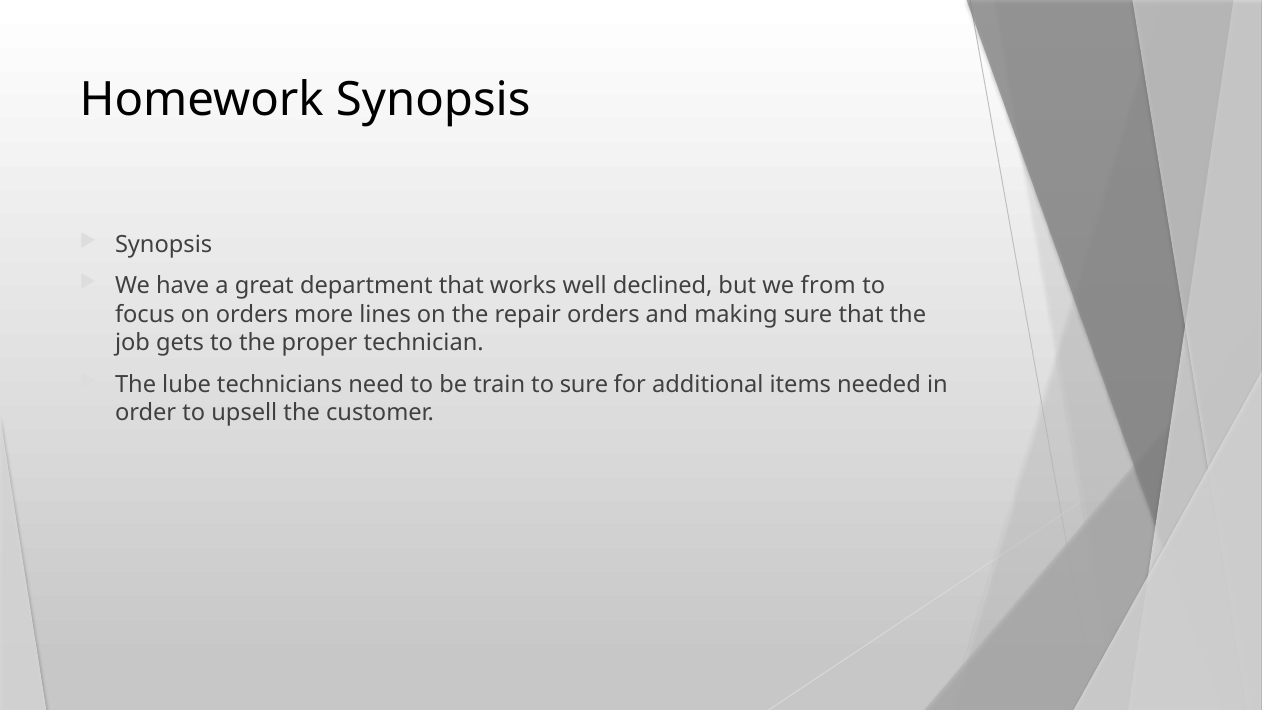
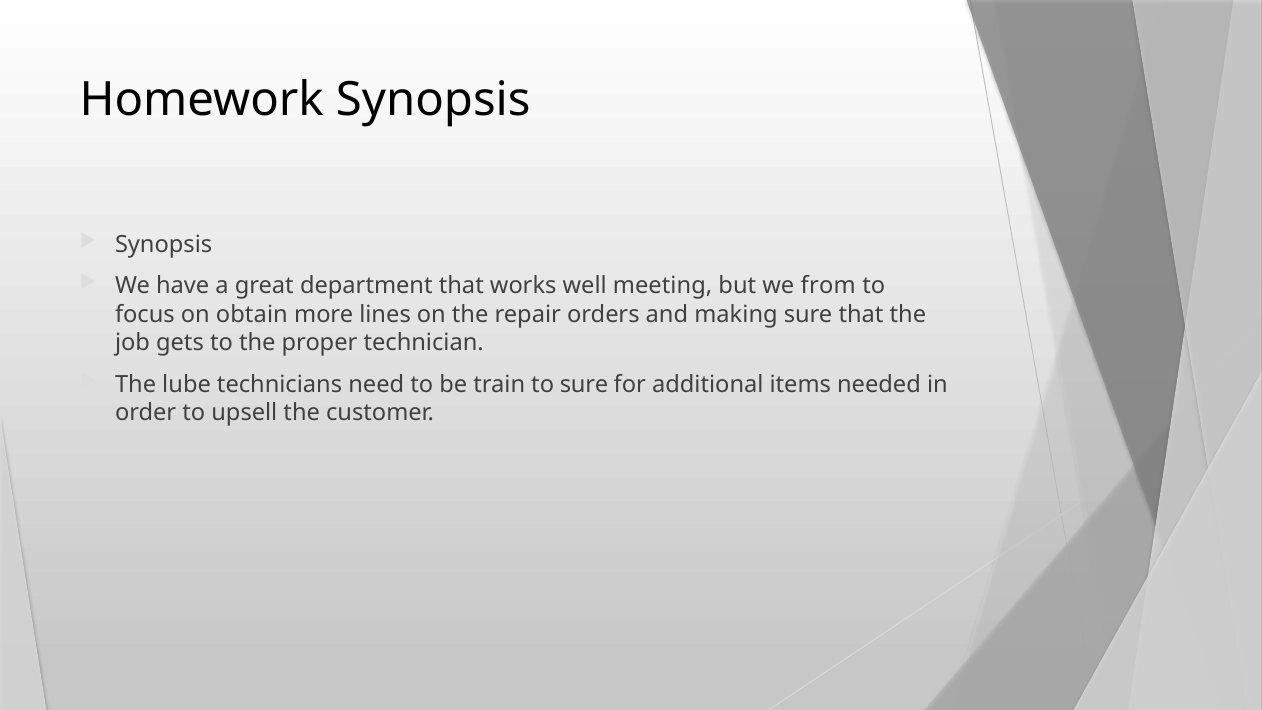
declined: declined -> meeting (663, 286)
on orders: orders -> obtain (252, 314)
